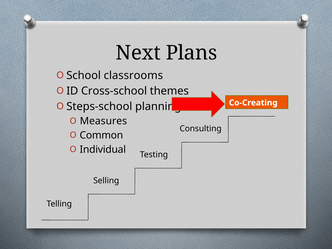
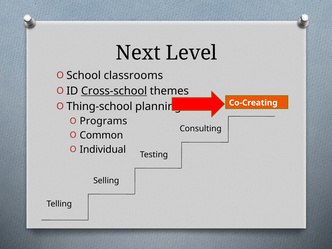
Plans: Plans -> Level (191, 53)
Cross-school underline: none -> present (114, 91)
Steps-school: Steps-school -> Thing-school (99, 106)
Measures: Measures -> Programs (103, 121)
